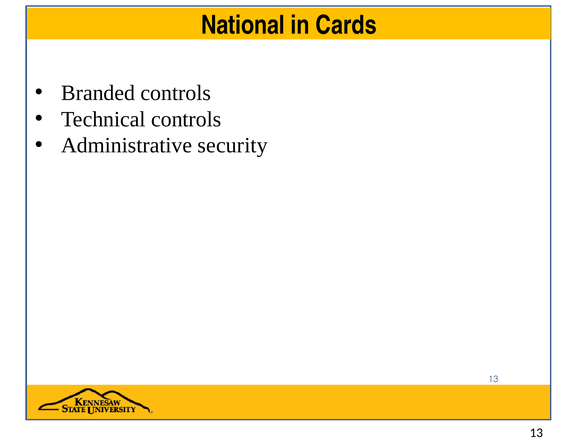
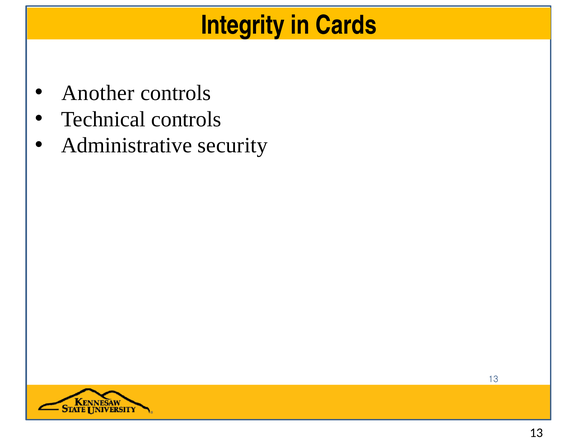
National: National -> Integrity (243, 25)
Branded: Branded -> Another (98, 93)
